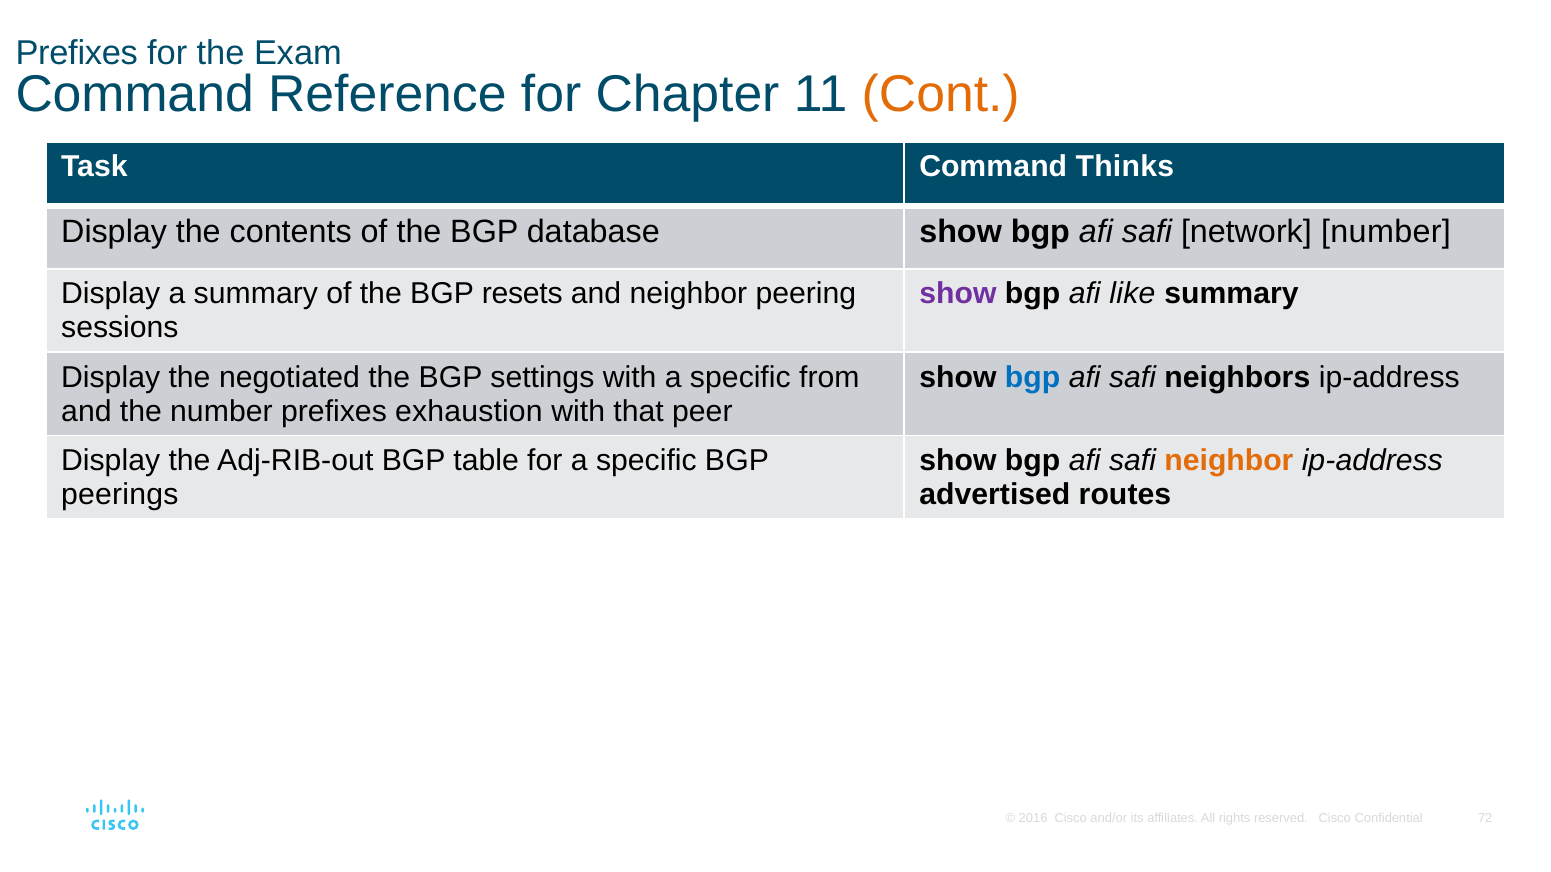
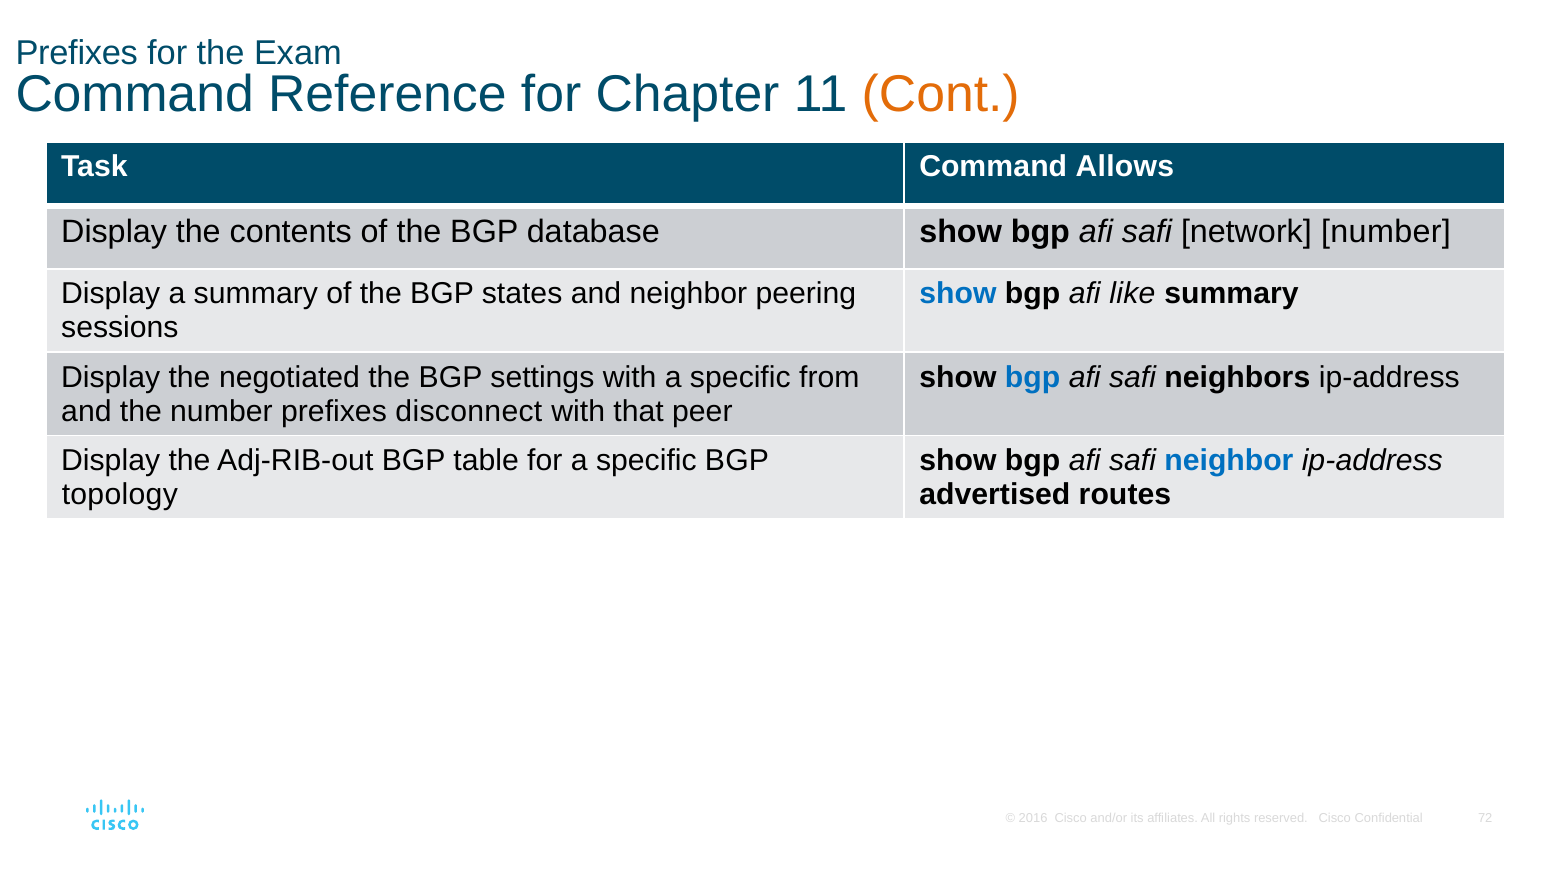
Thinks: Thinks -> Allows (1125, 167)
resets: resets -> states (522, 294)
show colour: purple -> blue (958, 294)
exhaustion: exhaustion -> disconnect (469, 411)
neighbor colour: orange -> blue (1229, 461)
peerings: peerings -> topology (120, 495)
